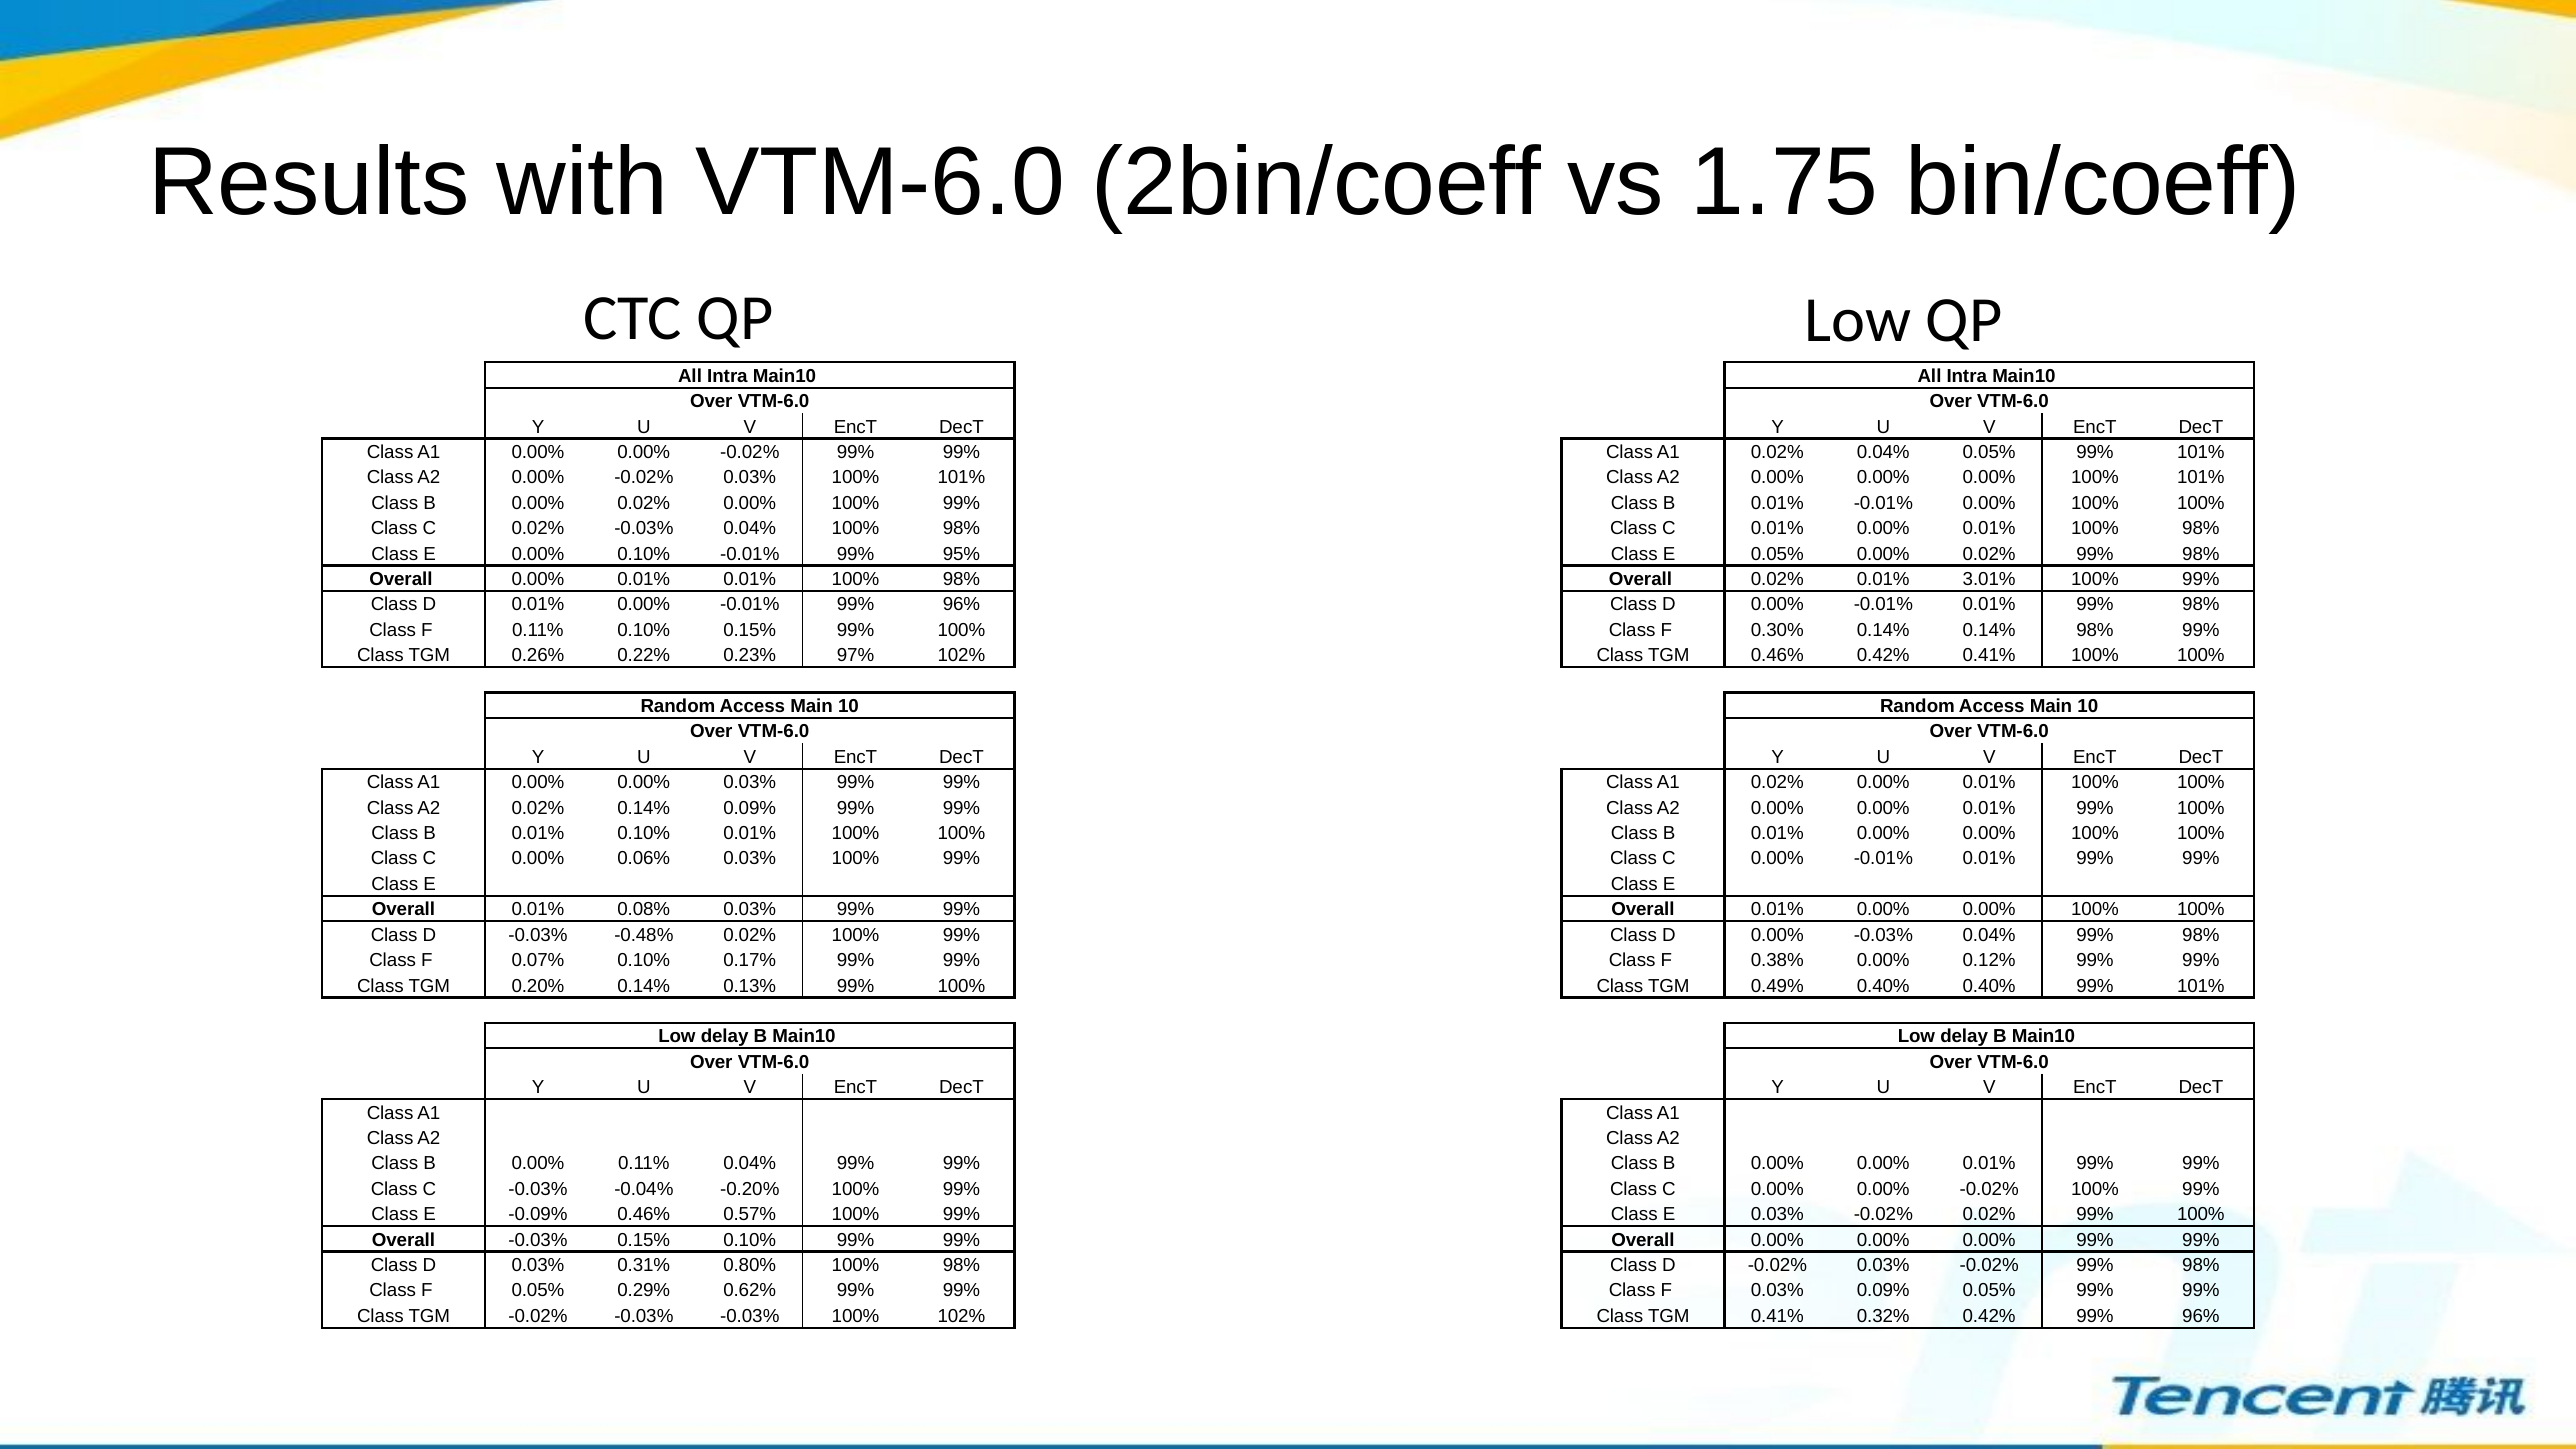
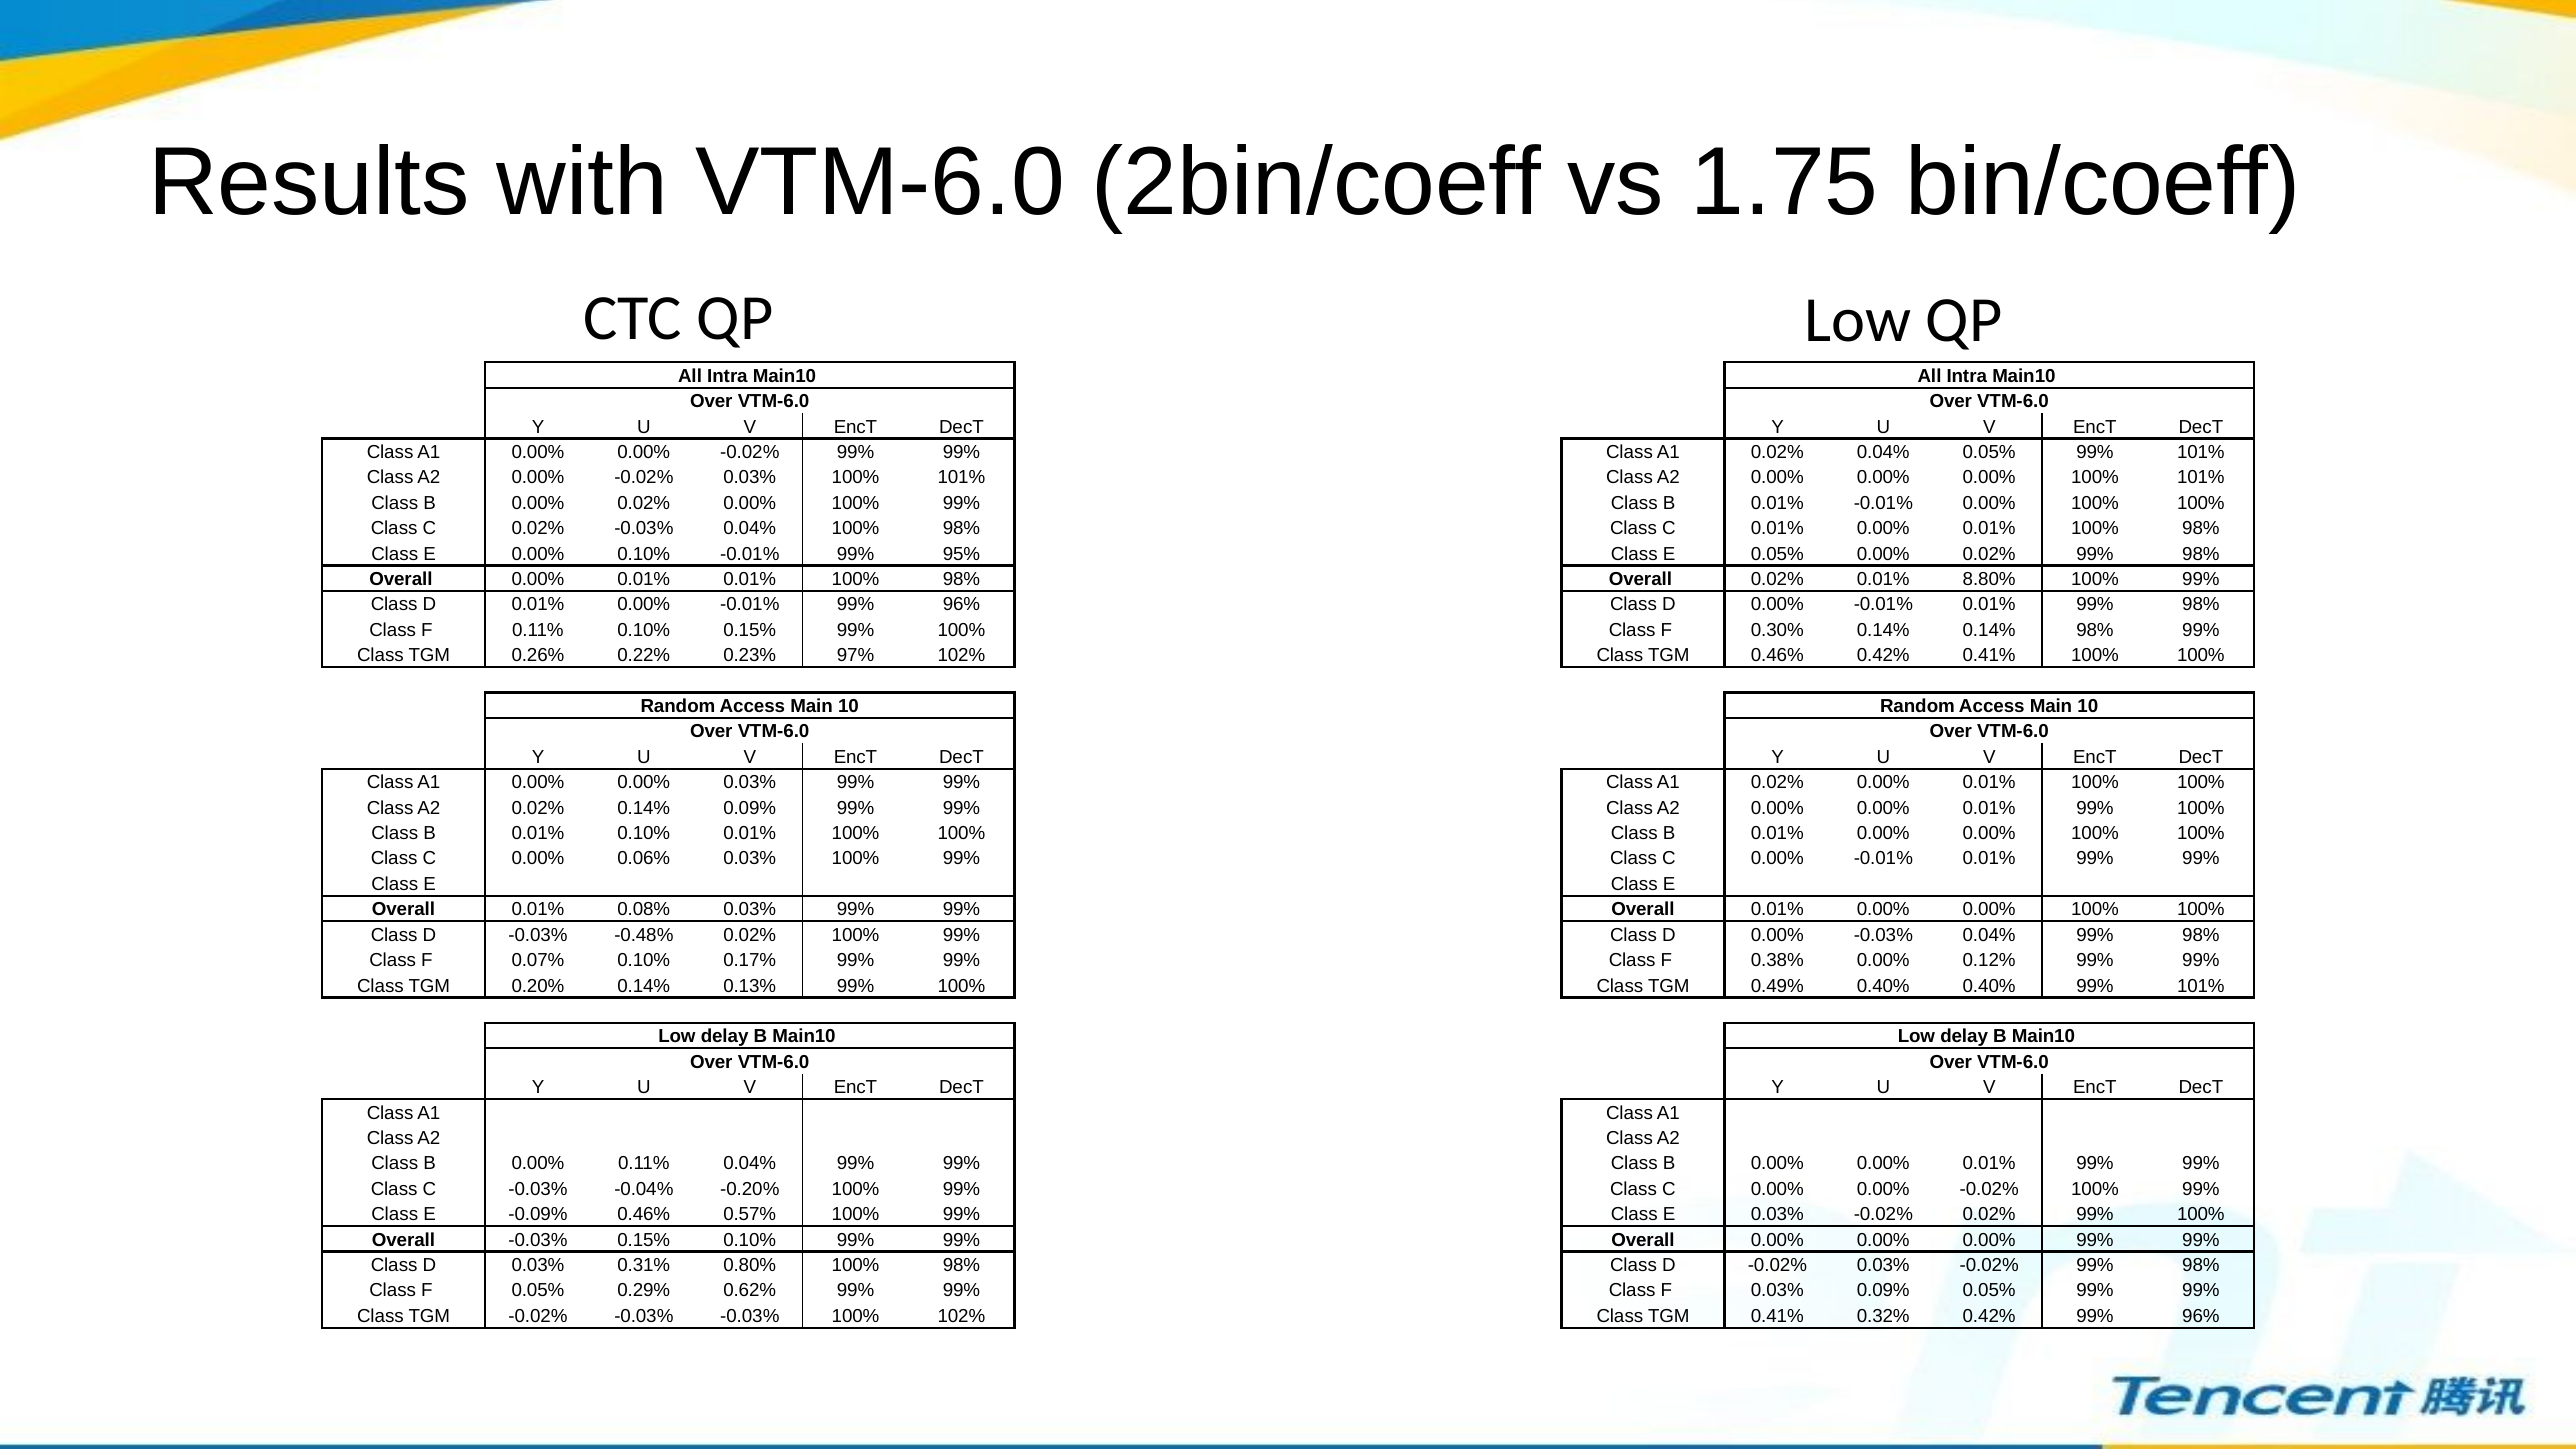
3.01%: 3.01% -> 8.80% (1989, 579)
